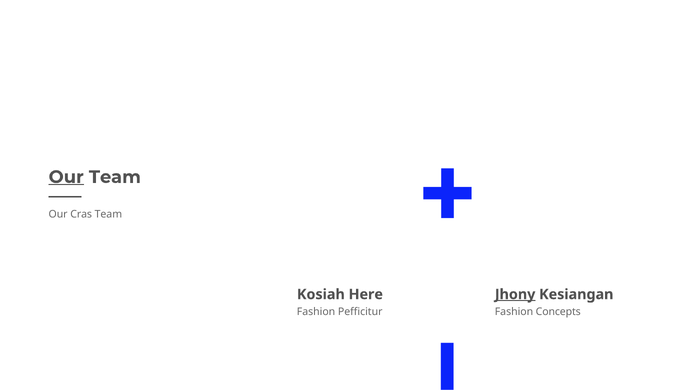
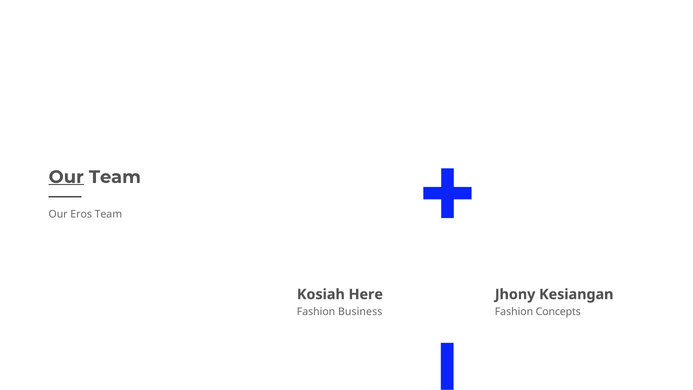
Cras: Cras -> Eros (81, 214)
Jhony underline: present -> none (515, 294)
Pefficitur: Pefficitur -> Business (360, 312)
